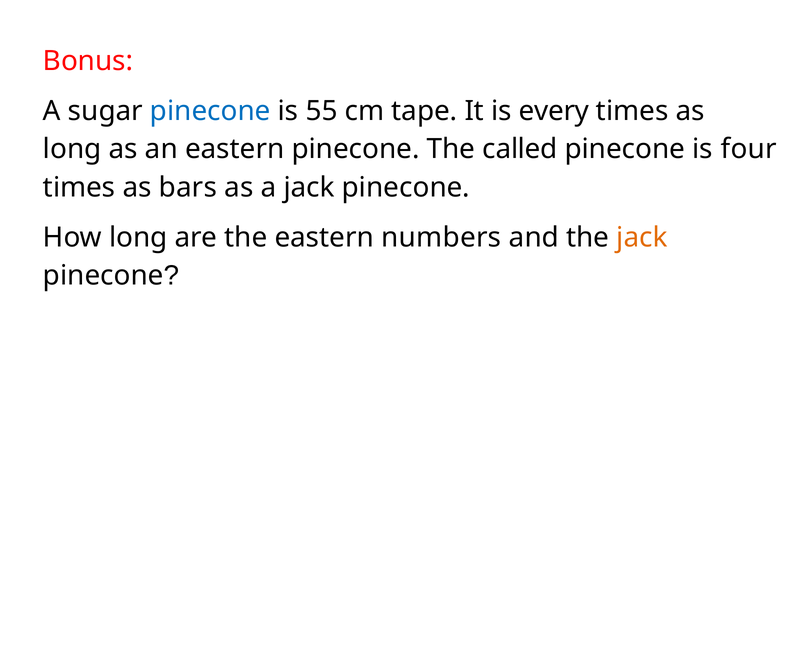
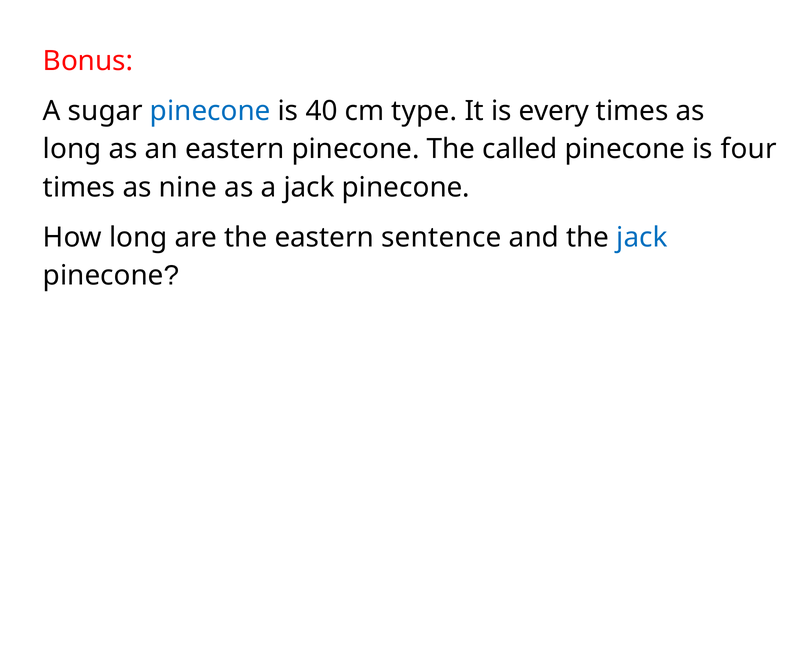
55: 55 -> 40 (322, 111)
tape: tape -> type (424, 111)
bars: bars -> nine (188, 187)
numbers: numbers -> sentence (441, 238)
jack colour: orange -> blue (642, 238)
